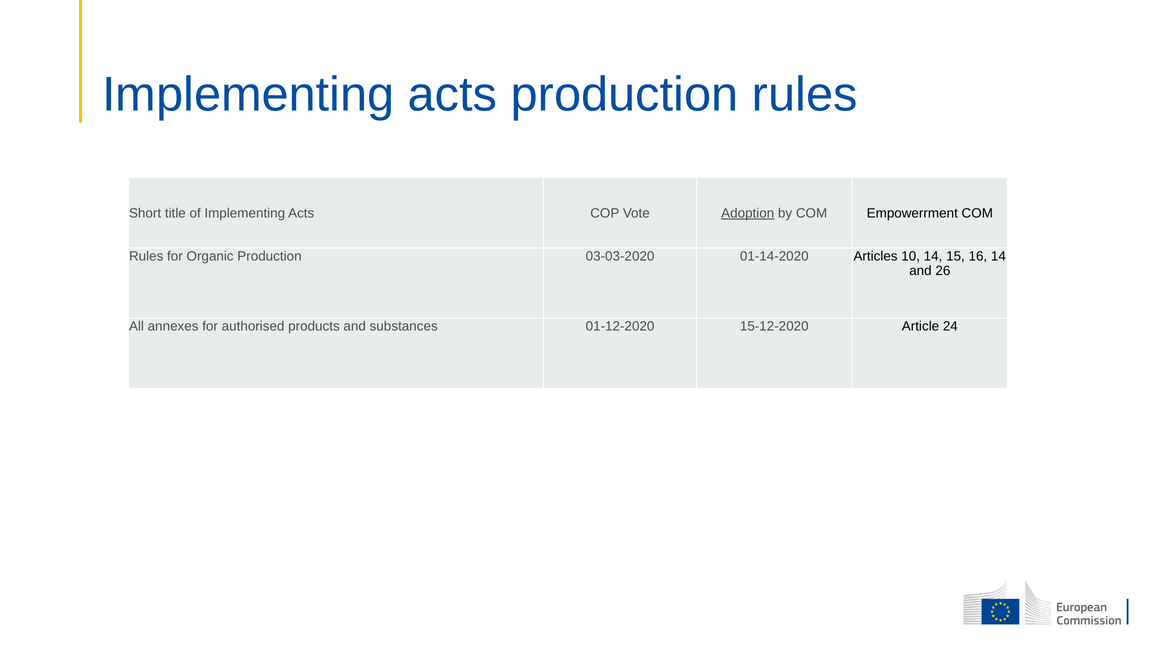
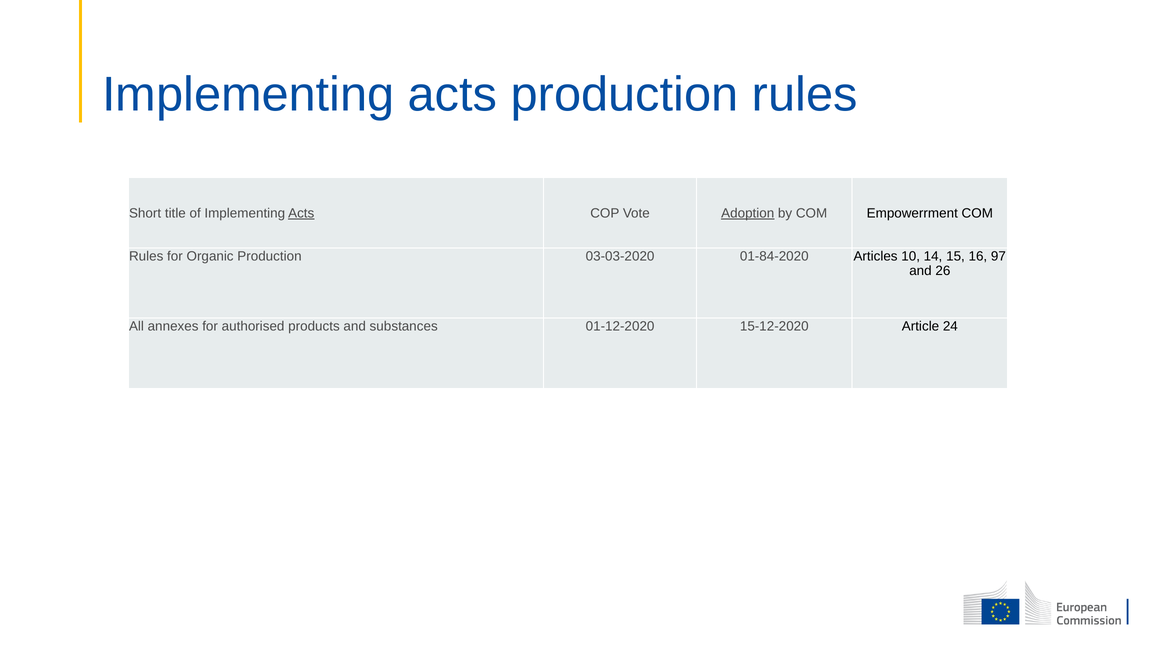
Acts underline: none -> present (301, 213)
01-14-2020: 01-14-2020 -> 01-84-2020 (774, 256)
16 14: 14 -> 97 (998, 256)
